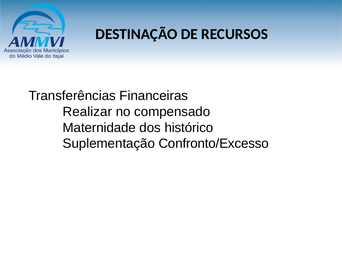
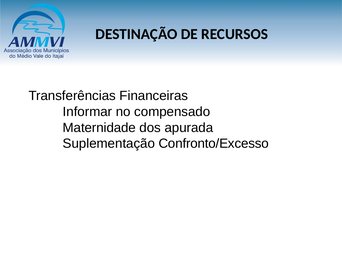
Realizar: Realizar -> Informar (87, 112)
histórico: histórico -> apurada (189, 128)
